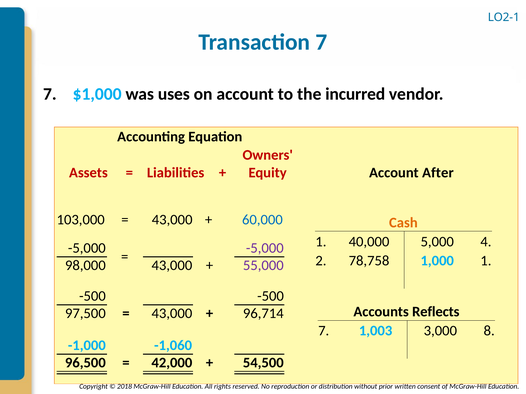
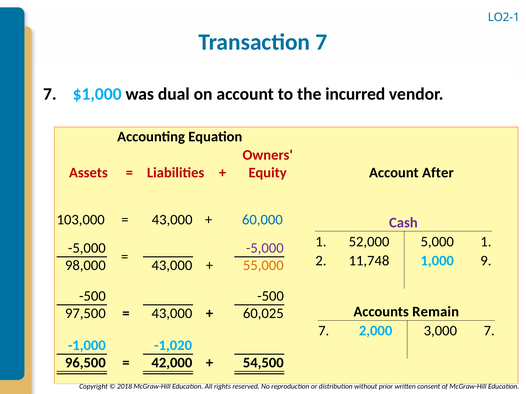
uses: uses -> dual (174, 94)
Cash colour: orange -> purple (403, 223)
40,000: 40,000 -> 52,000 (369, 242)
5,000 4: 4 -> 1 (486, 242)
78,758: 78,758 -> 11,748 (369, 261)
1,000 1: 1 -> 9 (486, 261)
55,000 colour: purple -> orange (263, 266)
Reflects: Reflects -> Remain (436, 312)
96,714: 96,714 -> 60,025 (263, 314)
1,003: 1,003 -> 2,000 (376, 331)
3,000 8: 8 -> 7 (489, 331)
-1,060: -1,060 -> -1,020 (173, 346)
